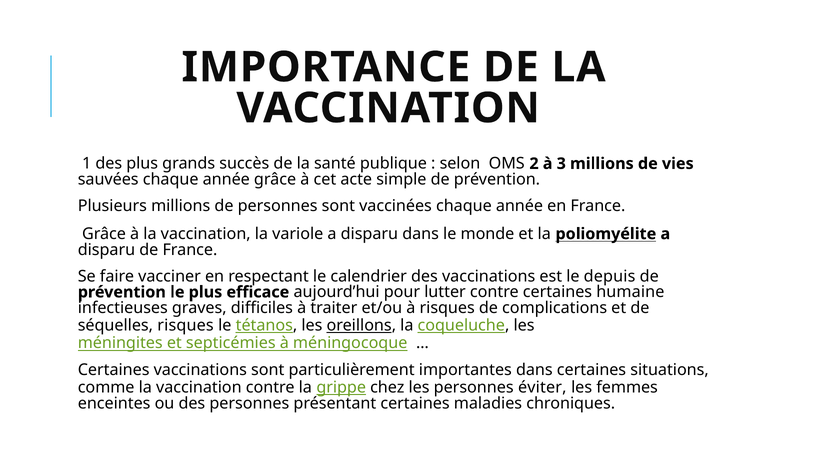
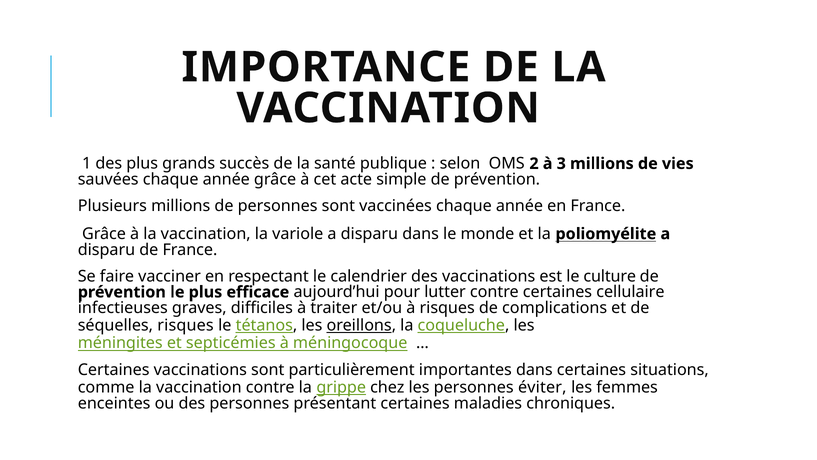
depuis: depuis -> culture (610, 276)
humaine: humaine -> cellulaire (630, 292)
